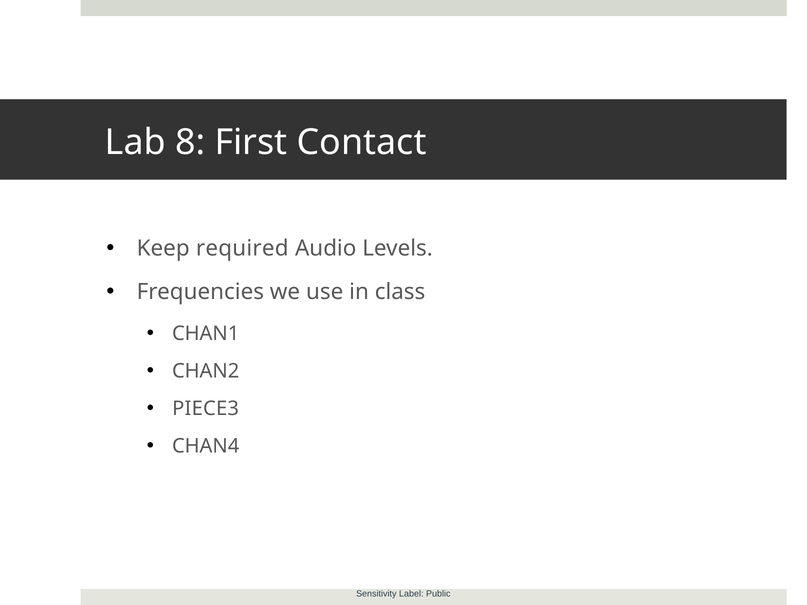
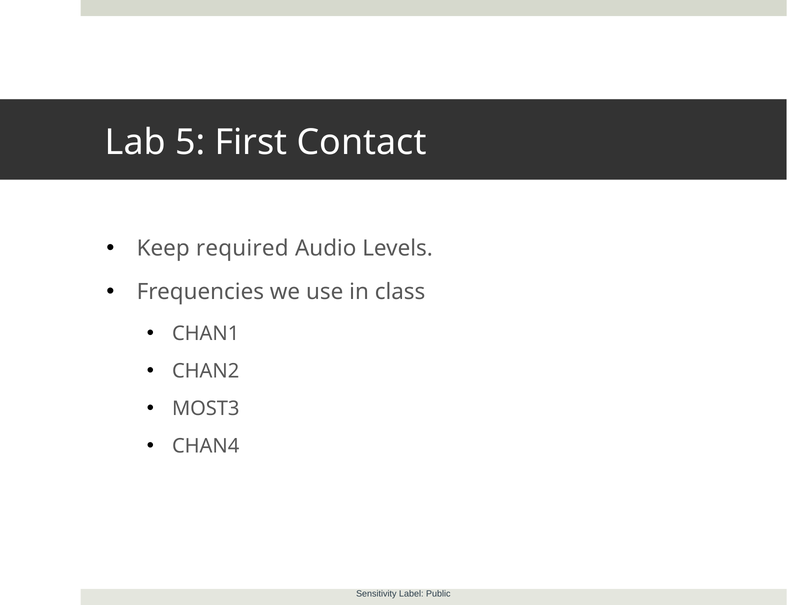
8: 8 -> 5 (190, 142)
PIECE3: PIECE3 -> MOST3 (206, 409)
